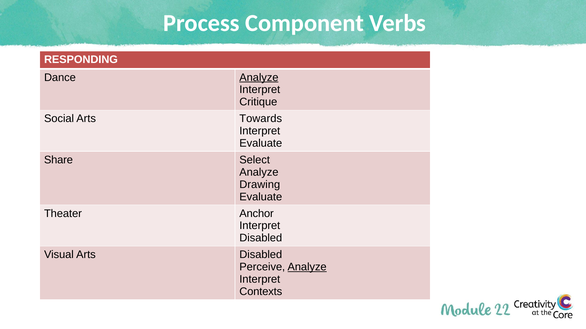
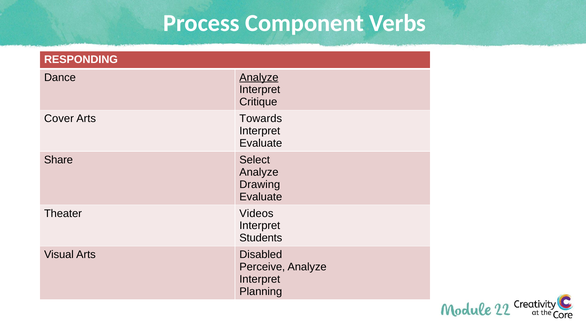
Social: Social -> Cover (59, 119)
Anchor: Anchor -> Videos (256, 214)
Disabled: Disabled -> Students (261, 238)
Analyze underline: present -> none (307, 267)
Contexts: Contexts -> Planning (261, 292)
